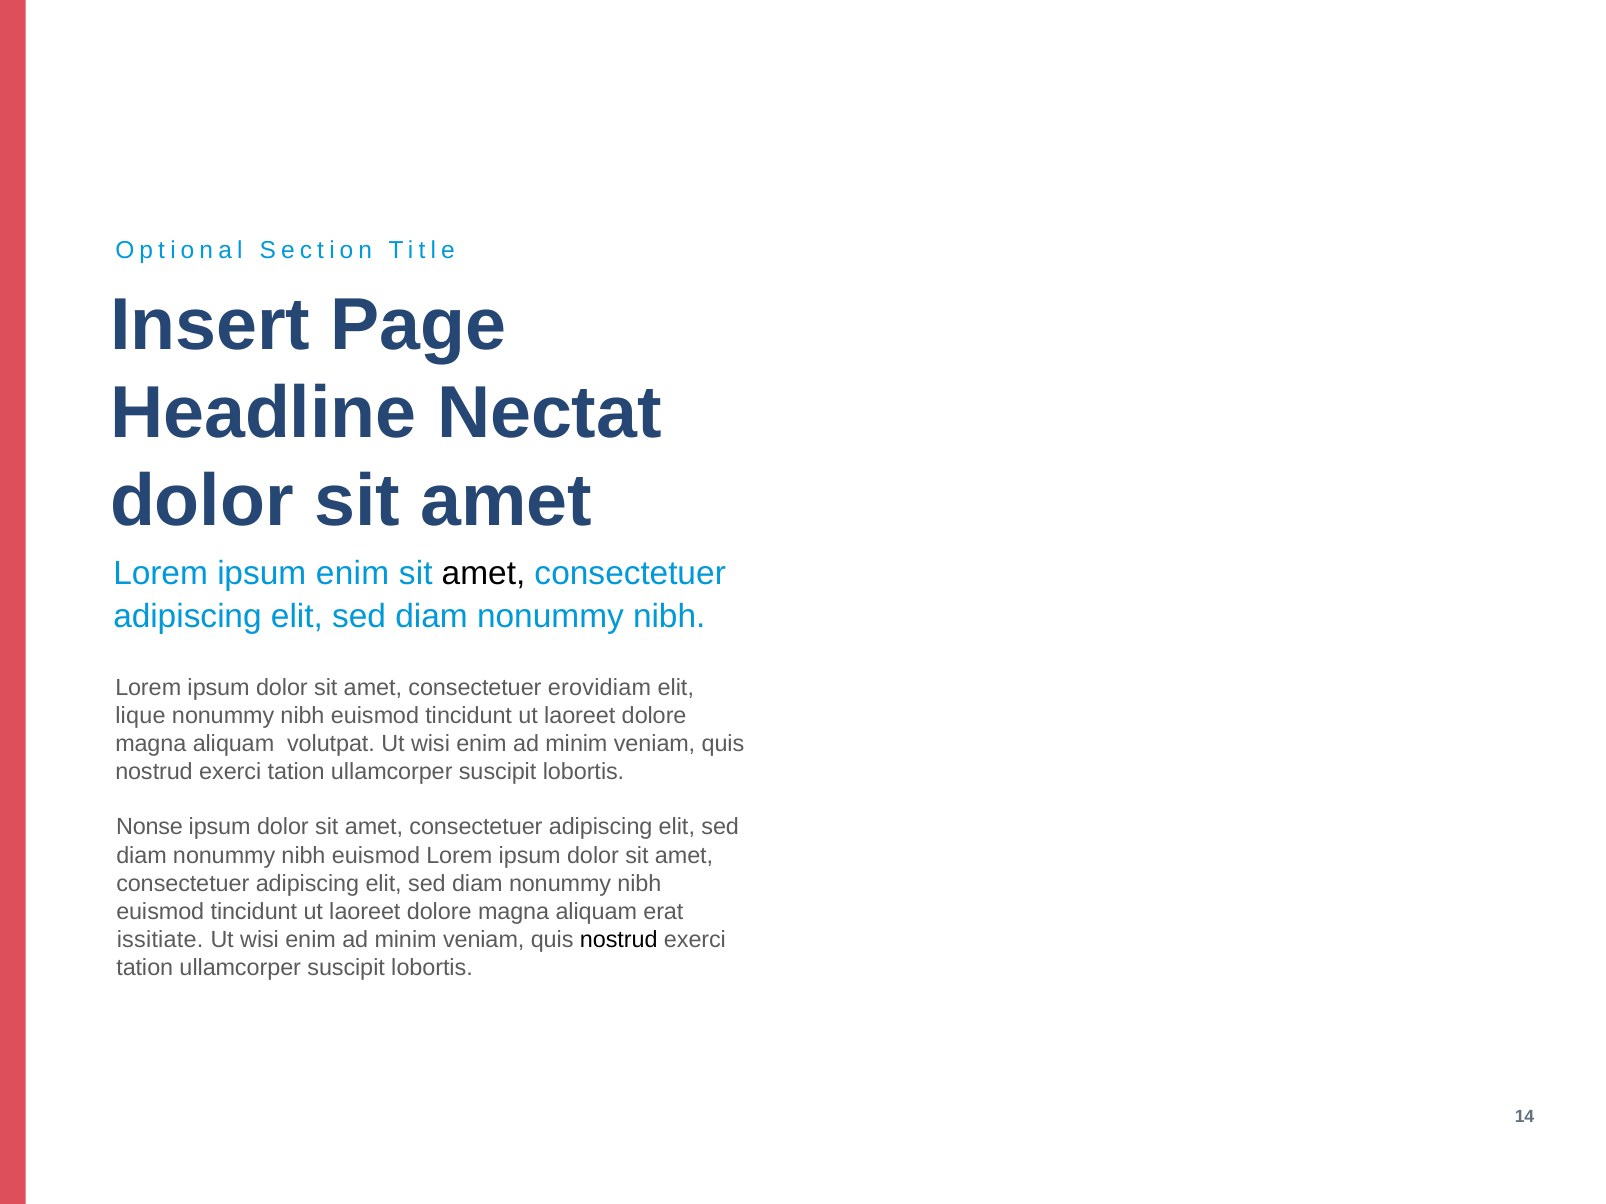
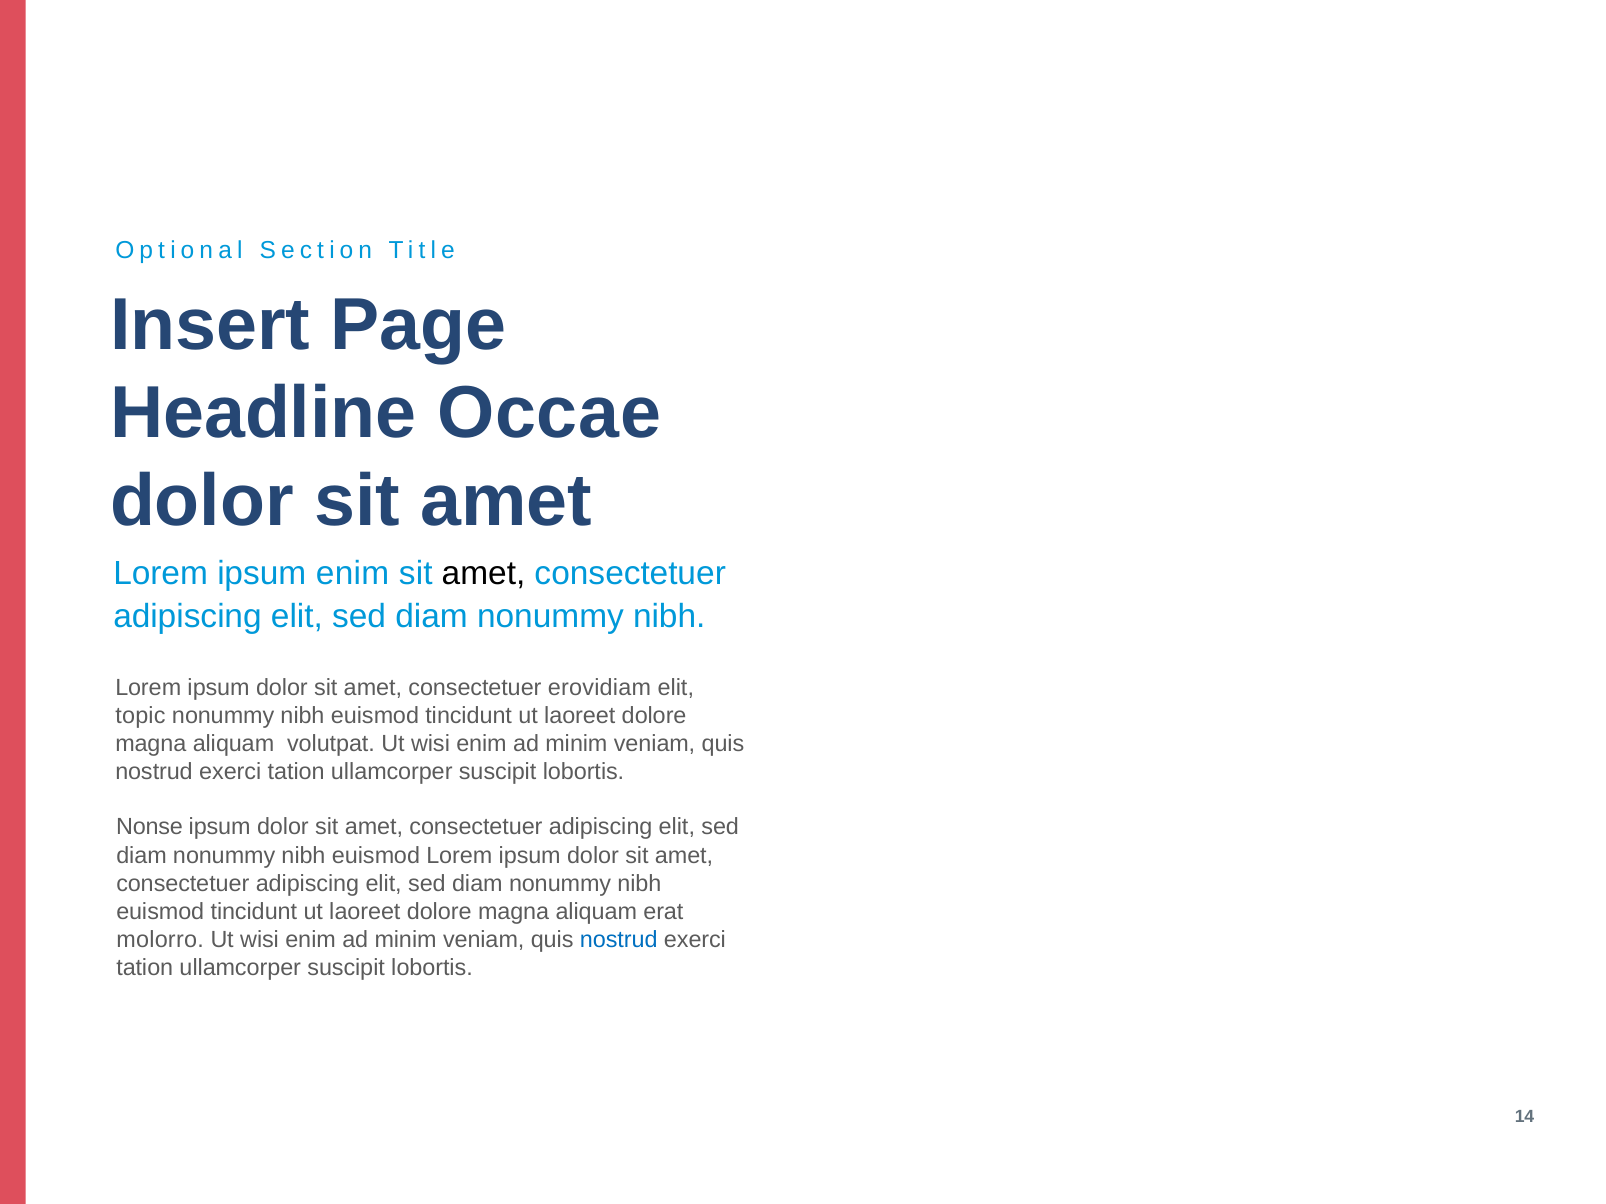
Nectat: Nectat -> Occae (549, 413)
lique: lique -> topic (140, 716)
issitiate: issitiate -> molorro (160, 940)
nostrud colour: black -> blue (619, 940)
